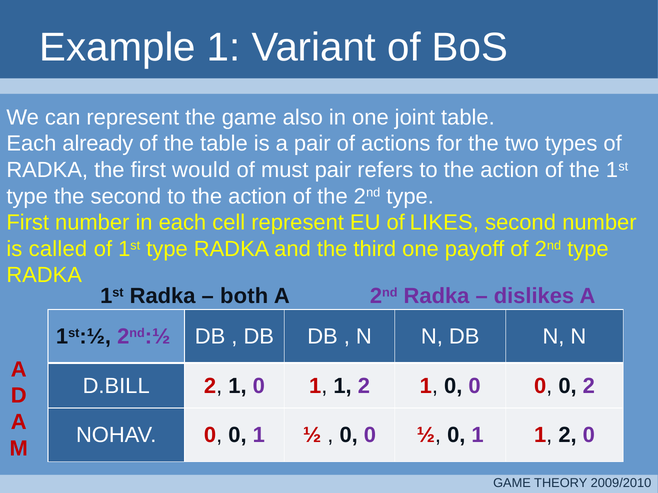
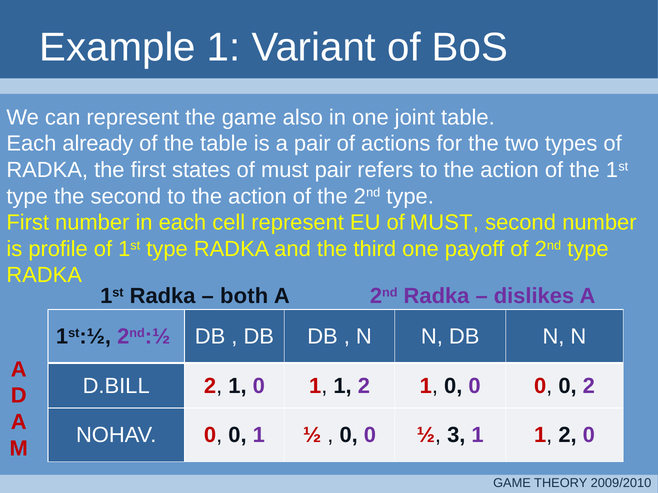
would: would -> states (201, 170)
EU of LIKES: LIKES -> MUST (444, 223)
called: called -> profile (58, 249)
½ 0: 0 -> 3 (456, 436)
